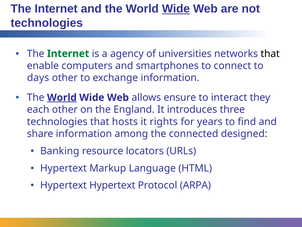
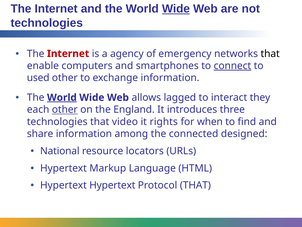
Internet colour: green -> red (68, 54)
universities: universities -> emergency (185, 54)
connect underline: none -> present (232, 66)
days: days -> used (38, 78)
ensure: ensure -> lagged (180, 97)
other underline: none -> present (65, 109)
hosts: hosts -> video (125, 122)
years: years -> when (210, 122)
Banking: Banking -> National (60, 151)
Protocol ARPA: ARPA -> THAT (195, 185)
